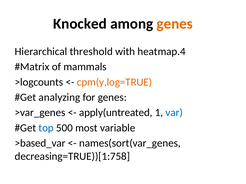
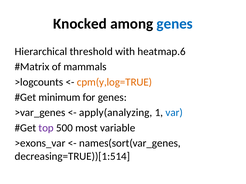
genes colour: orange -> blue (175, 24)
heatmap.4: heatmap.4 -> heatmap.6 (162, 52)
analyzing: analyzing -> minimum (59, 98)
apply(untreated: apply(untreated -> apply(analyzing (116, 113)
top colour: blue -> purple (46, 128)
>based_var: >based_var -> >exons_var (40, 144)
decreasing=TRUE))[1:758: decreasing=TRUE))[1:758 -> decreasing=TRUE))[1:514 (72, 157)
